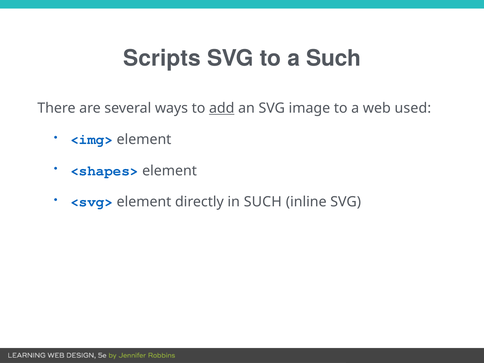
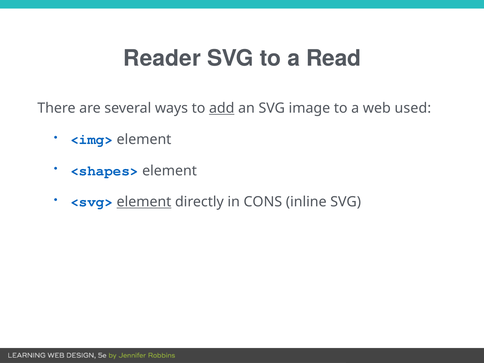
Scripts: Scripts -> Reader (162, 58)
a Such: Such -> Read (334, 58)
element underline: none -> present (144, 202)
in SUCH: SUCH -> CONS (263, 202)
